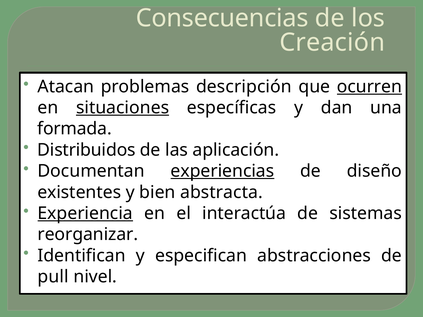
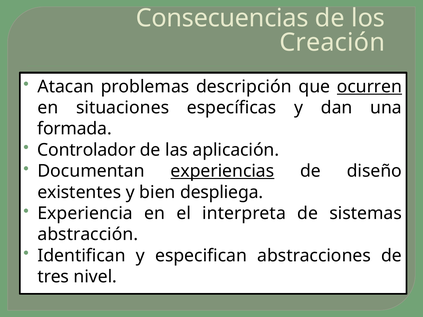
situaciones underline: present -> none (123, 108)
Distribuidos: Distribuidos -> Controlador (86, 150)
abstracta: abstracta -> despliega (222, 192)
Experiencia underline: present -> none (85, 213)
interactúa: interactúa -> interpreta (244, 213)
reorganizar: reorganizar -> abstracción (88, 235)
pull: pull -> tres (53, 277)
